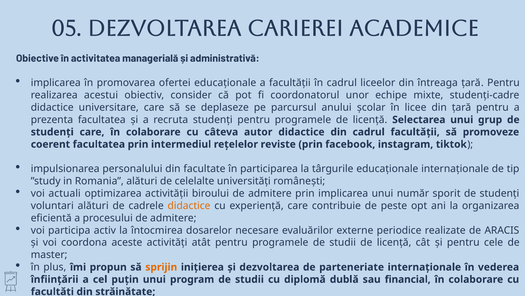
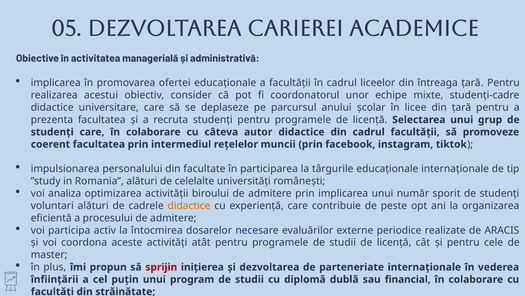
reviste: reviste -> muncii (278, 144)
actuali: actuali -> analiza (65, 193)
sprijin colour: orange -> red (161, 267)
